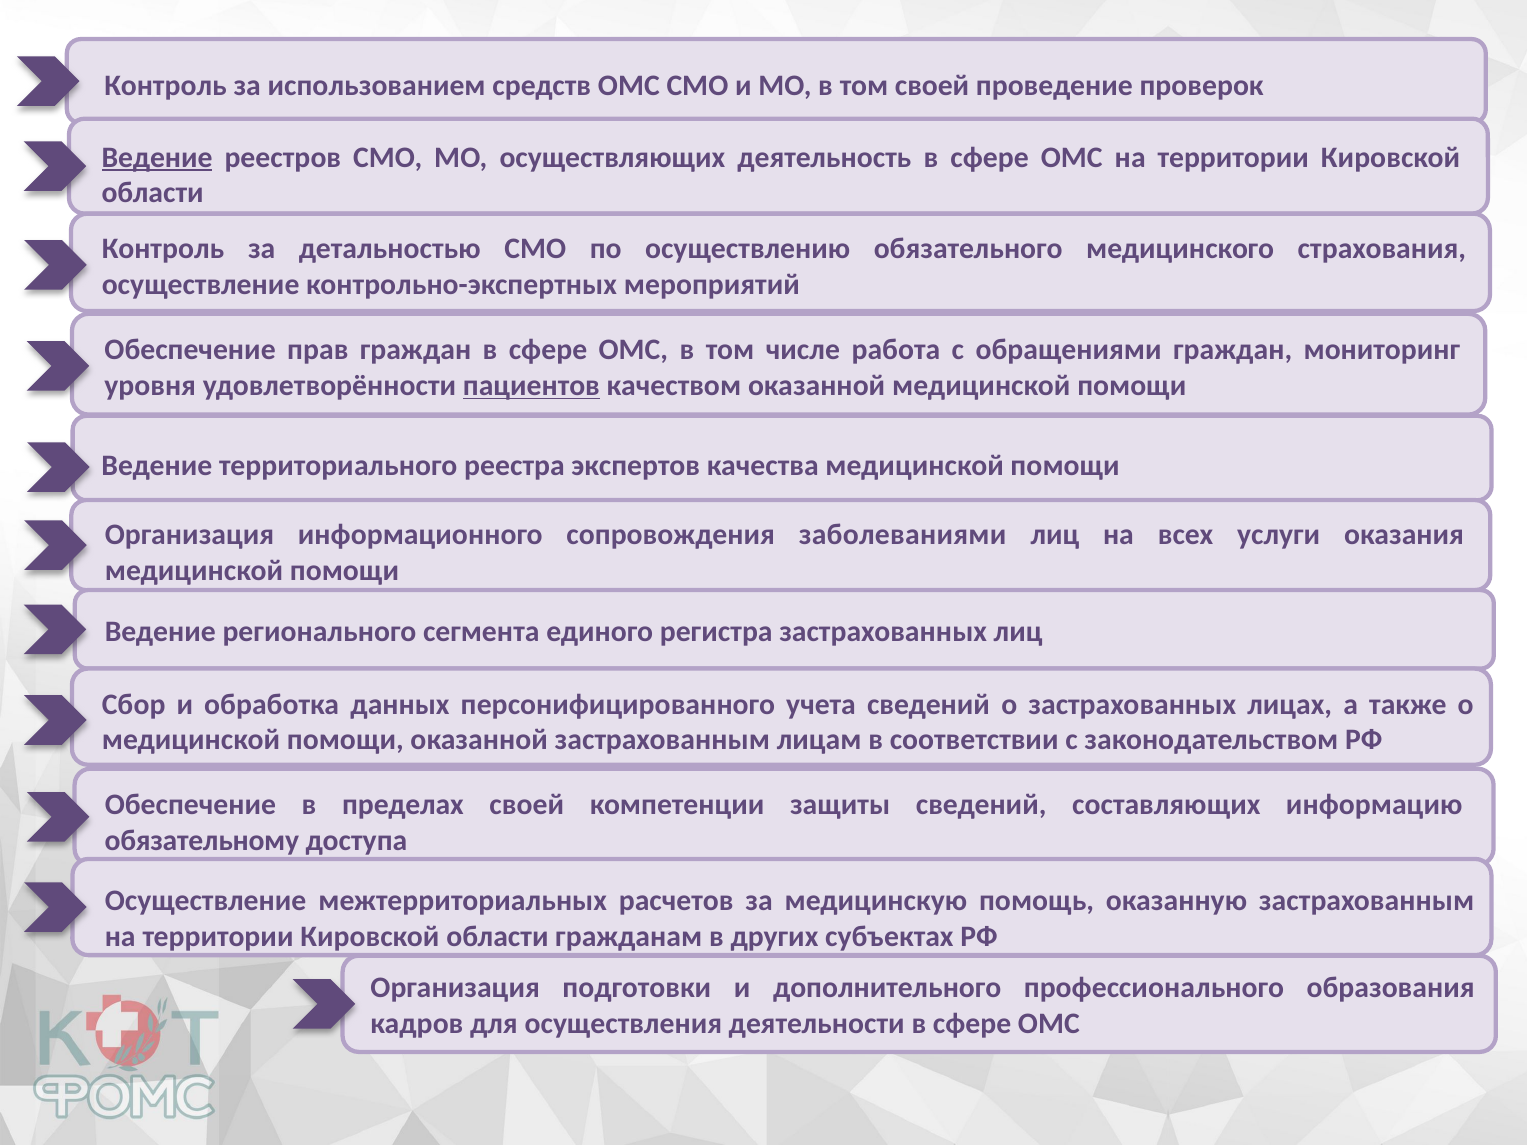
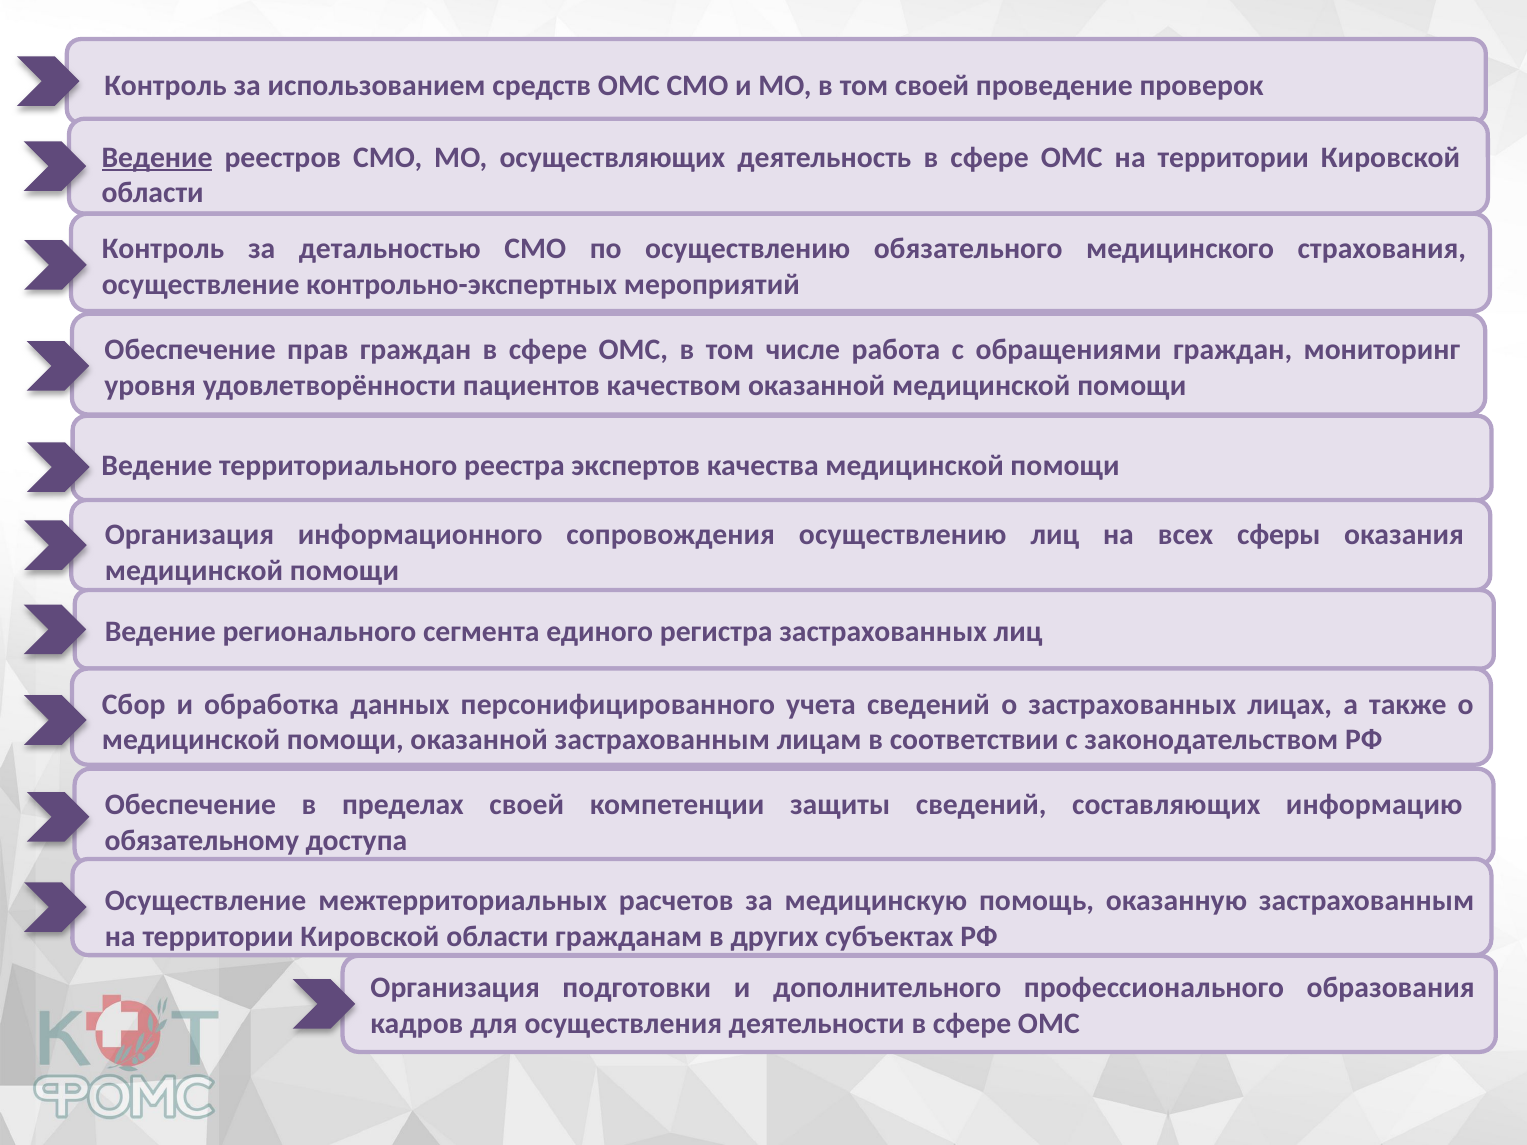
пациентов underline: present -> none (531, 386)
сопровождения заболеваниями: заболеваниями -> осуществлению (903, 535)
услуги: услуги -> сферы (1279, 535)
